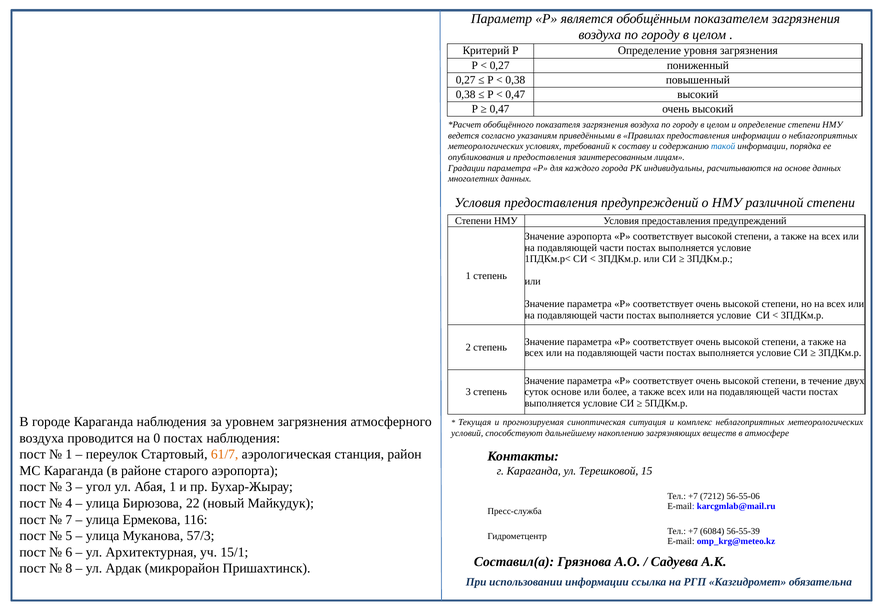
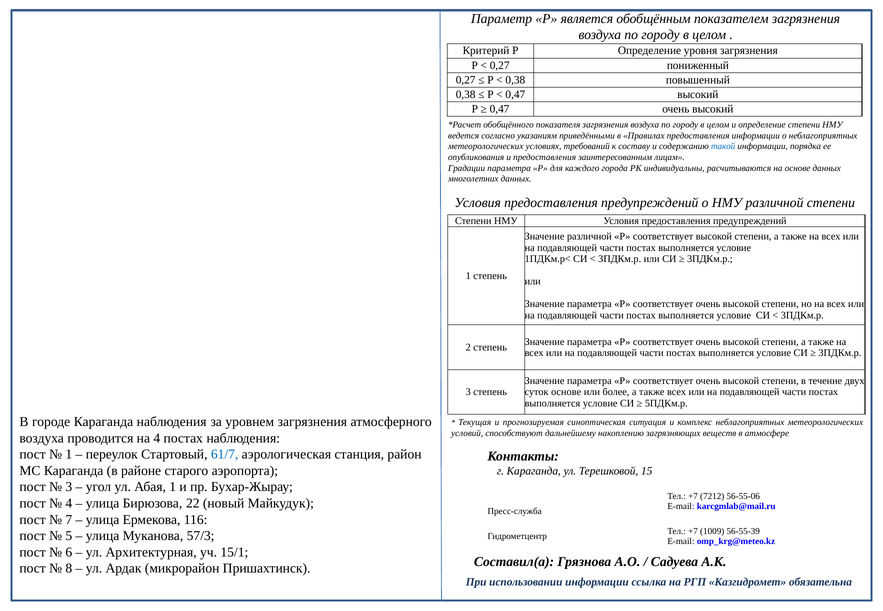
Значение аэропорта: аэропорта -> различной (589, 237)
на 0: 0 -> 4 (157, 438)
61/7 colour: orange -> blue (225, 455)
6084: 6084 -> 1009 (712, 532)
